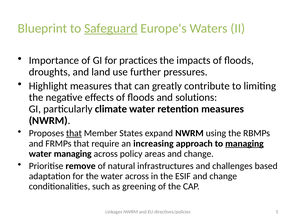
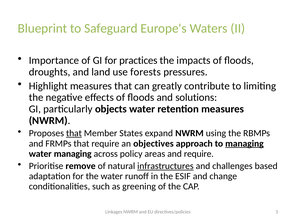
Safeguard underline: present -> none (111, 28)
further: further -> forests (146, 72)
climate: climate -> objects (111, 109)
increasing: increasing -> objectives (153, 143)
areas and change: change -> require (199, 154)
infrastructures underline: none -> present (165, 166)
water across: across -> runoff (137, 176)
